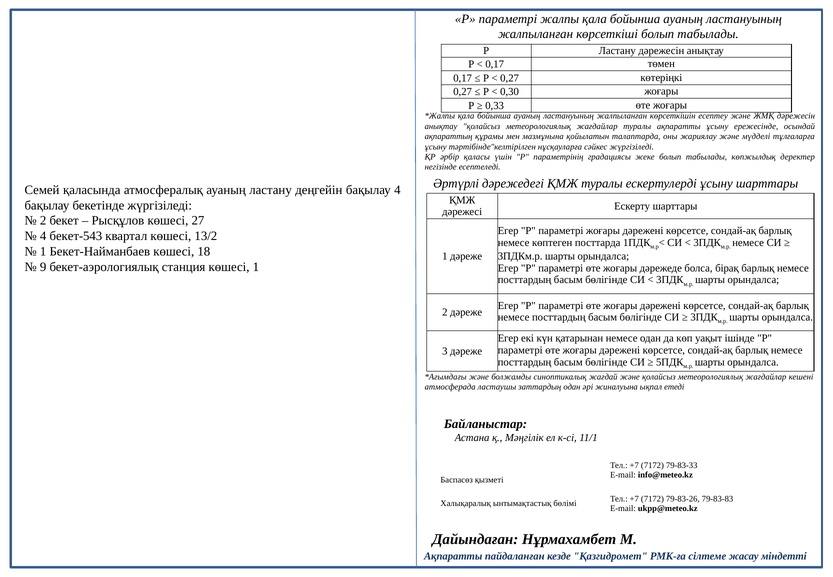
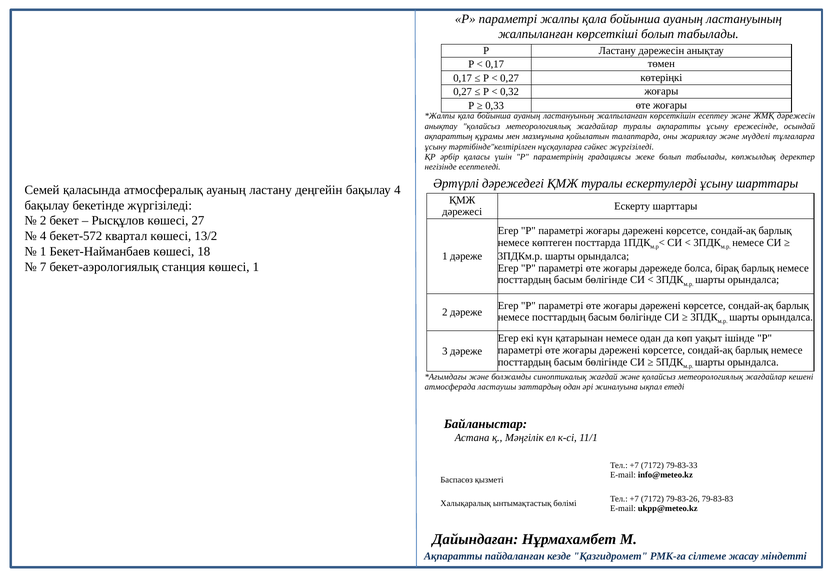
0,30: 0,30 -> 0,32 (510, 92)
бекет-543: бекет-543 -> бекет-572 (76, 236)
9: 9 -> 7 (43, 267)
